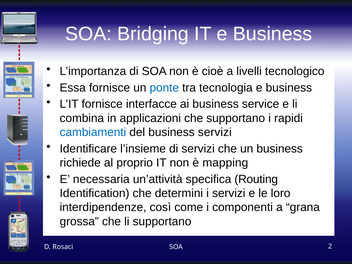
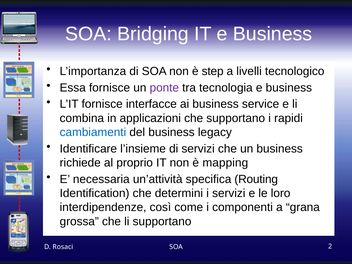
cioè: cioè -> step (213, 71)
ponte colour: blue -> purple (164, 88)
business servizi: servizi -> legacy (215, 132)
